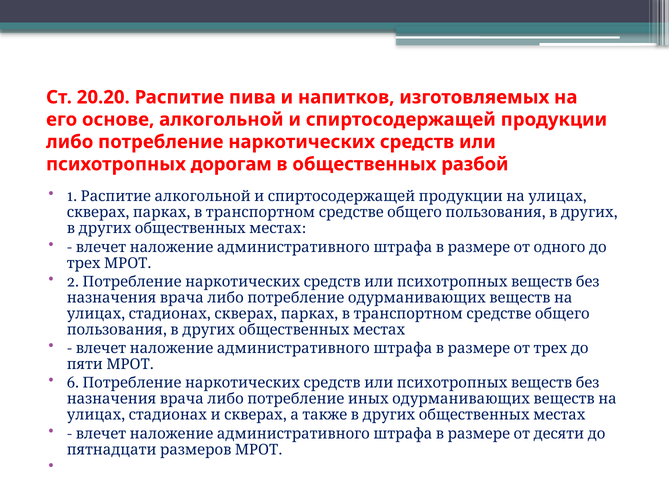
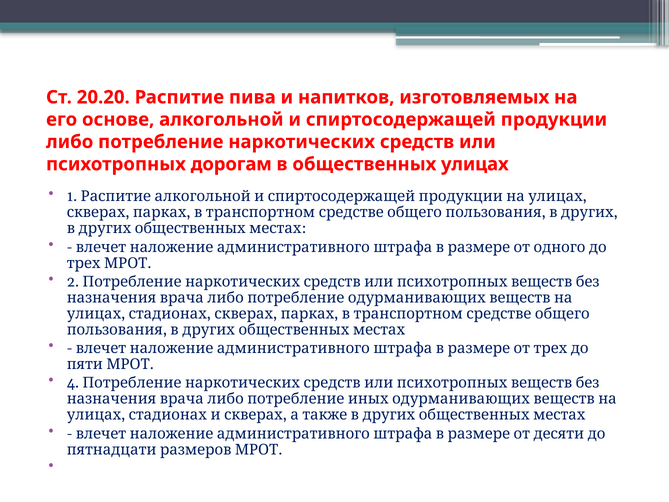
общественных разбой: разбой -> улицах (475, 164)
6: 6 -> 4 (73, 383)
